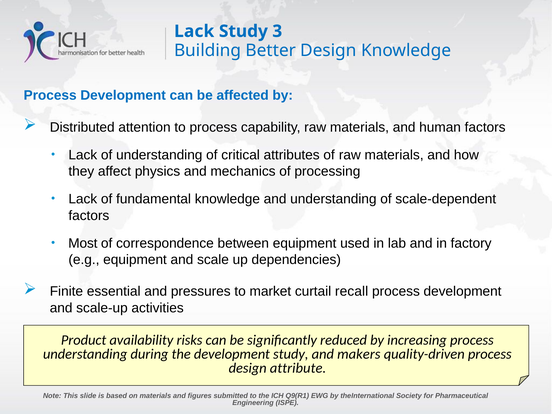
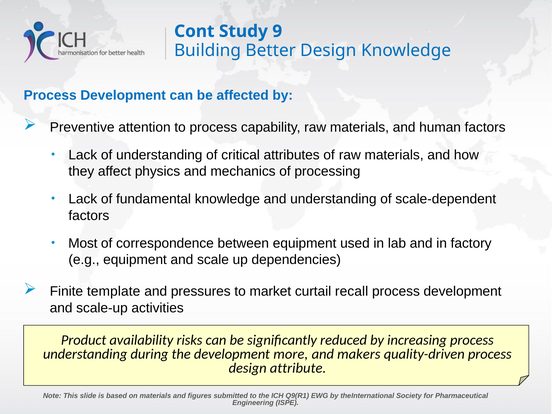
Lack: Lack -> Cont (194, 31)
3: 3 -> 9 (277, 31)
Distributed: Distributed -> Preventive (82, 127)
essential: essential -> template (114, 291)
development study: study -> more (291, 354)
